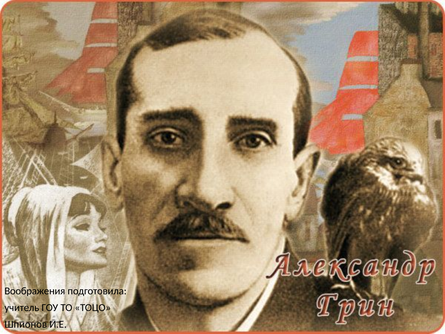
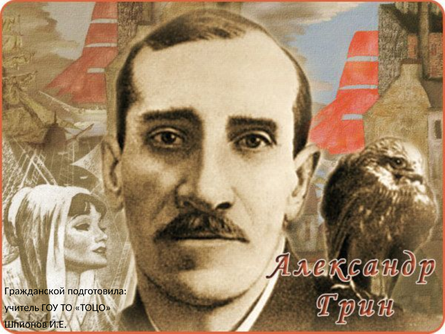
Воображения: Воображения -> Гражданской (35, 291)
